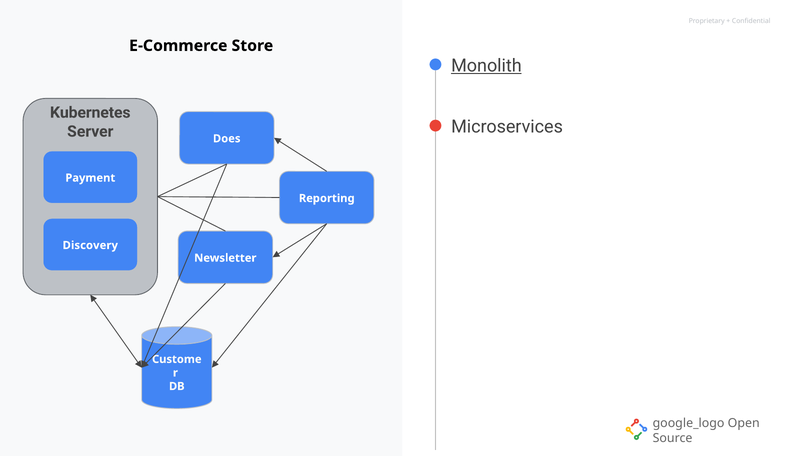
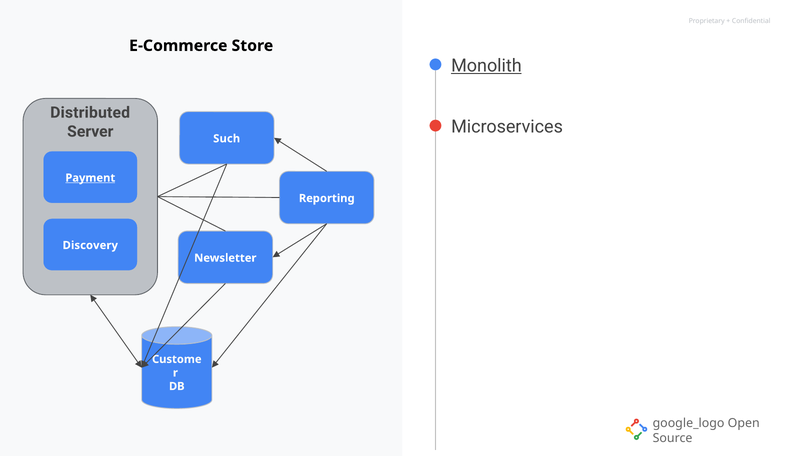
Kubernetes: Kubernetes -> Distributed (90, 113)
Does: Does -> Such (227, 139)
Payment underline: none -> present (90, 178)
